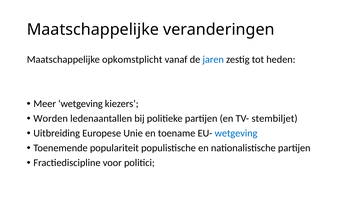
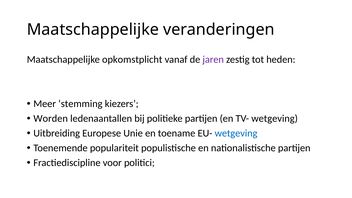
jaren colour: blue -> purple (213, 60)
Meer wetgeving: wetgeving -> stemming (80, 104)
TV- stembiljet: stembiljet -> wetgeving (275, 119)
